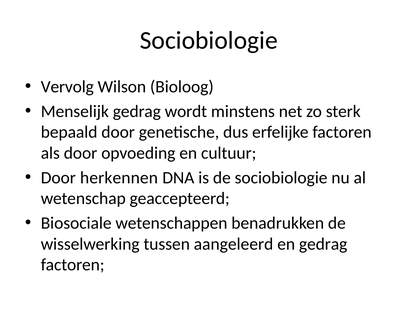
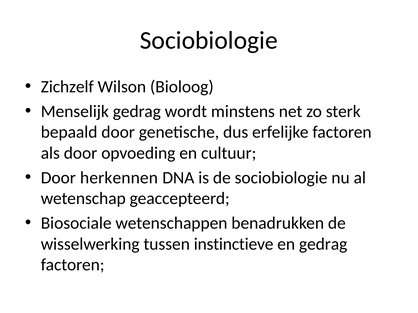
Vervolg: Vervolg -> Zichzelf (67, 87)
aangeleerd: aangeleerd -> instinctieve (234, 244)
